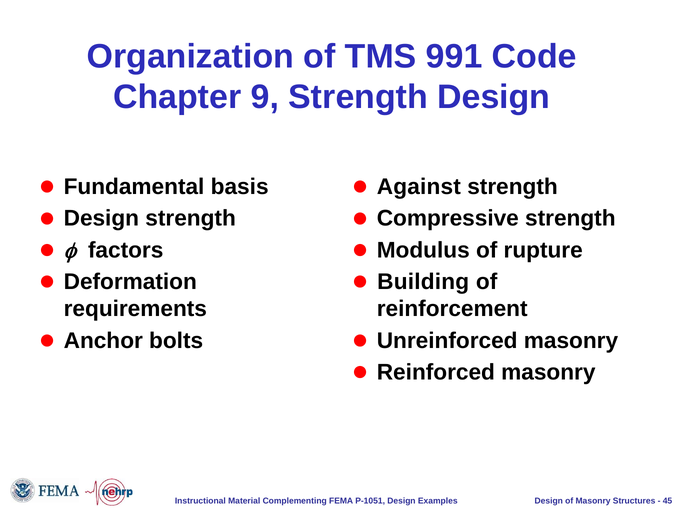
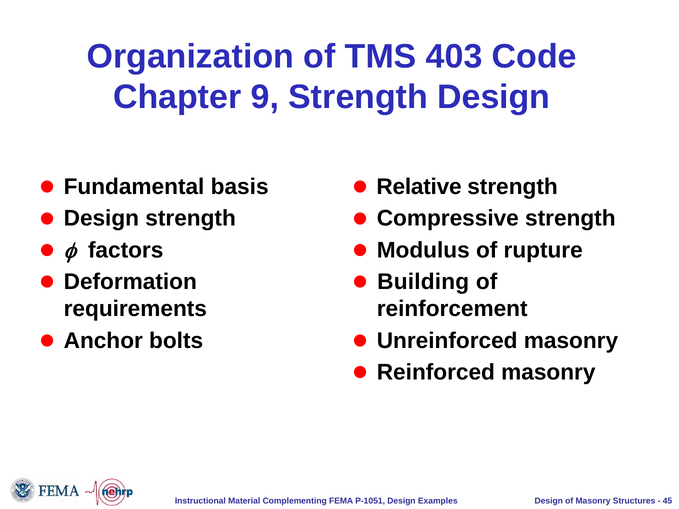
991: 991 -> 403 (454, 56)
Against: Against -> Relative (419, 187)
